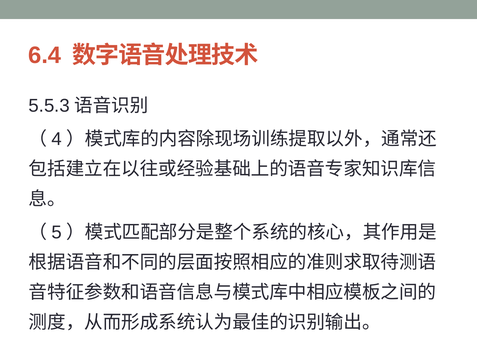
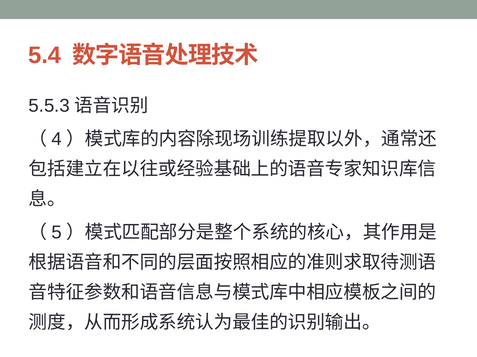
6.4: 6.4 -> 5.4 (45, 55)
